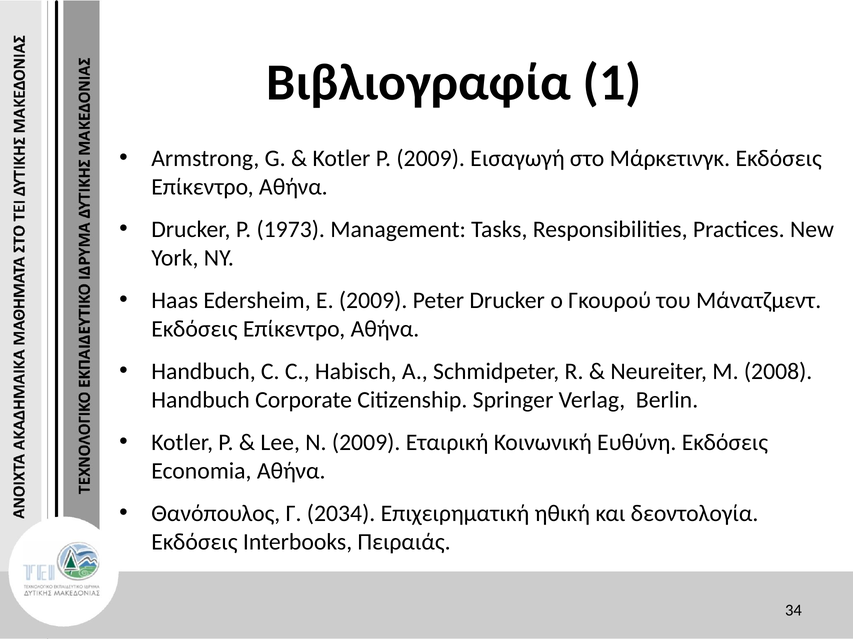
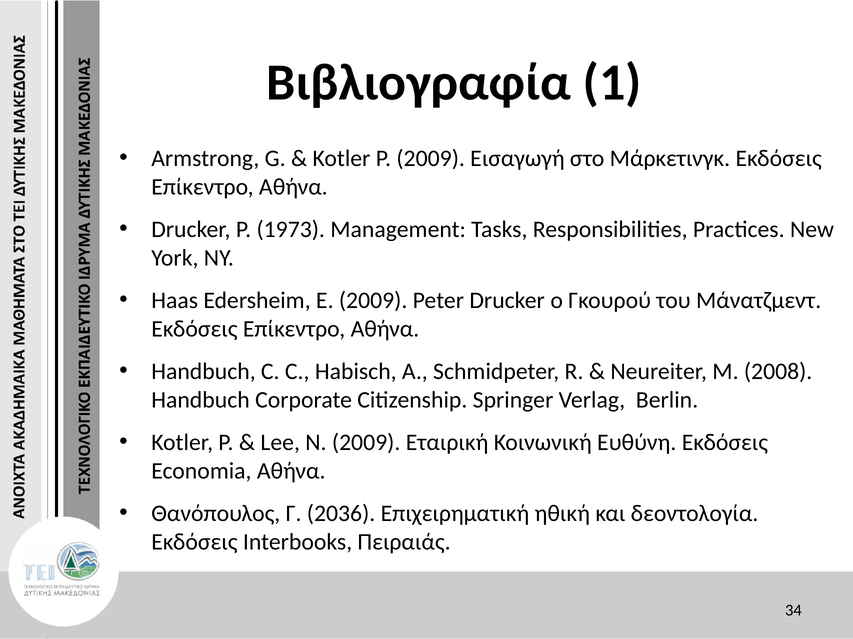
2034: 2034 -> 2036 (341, 514)
